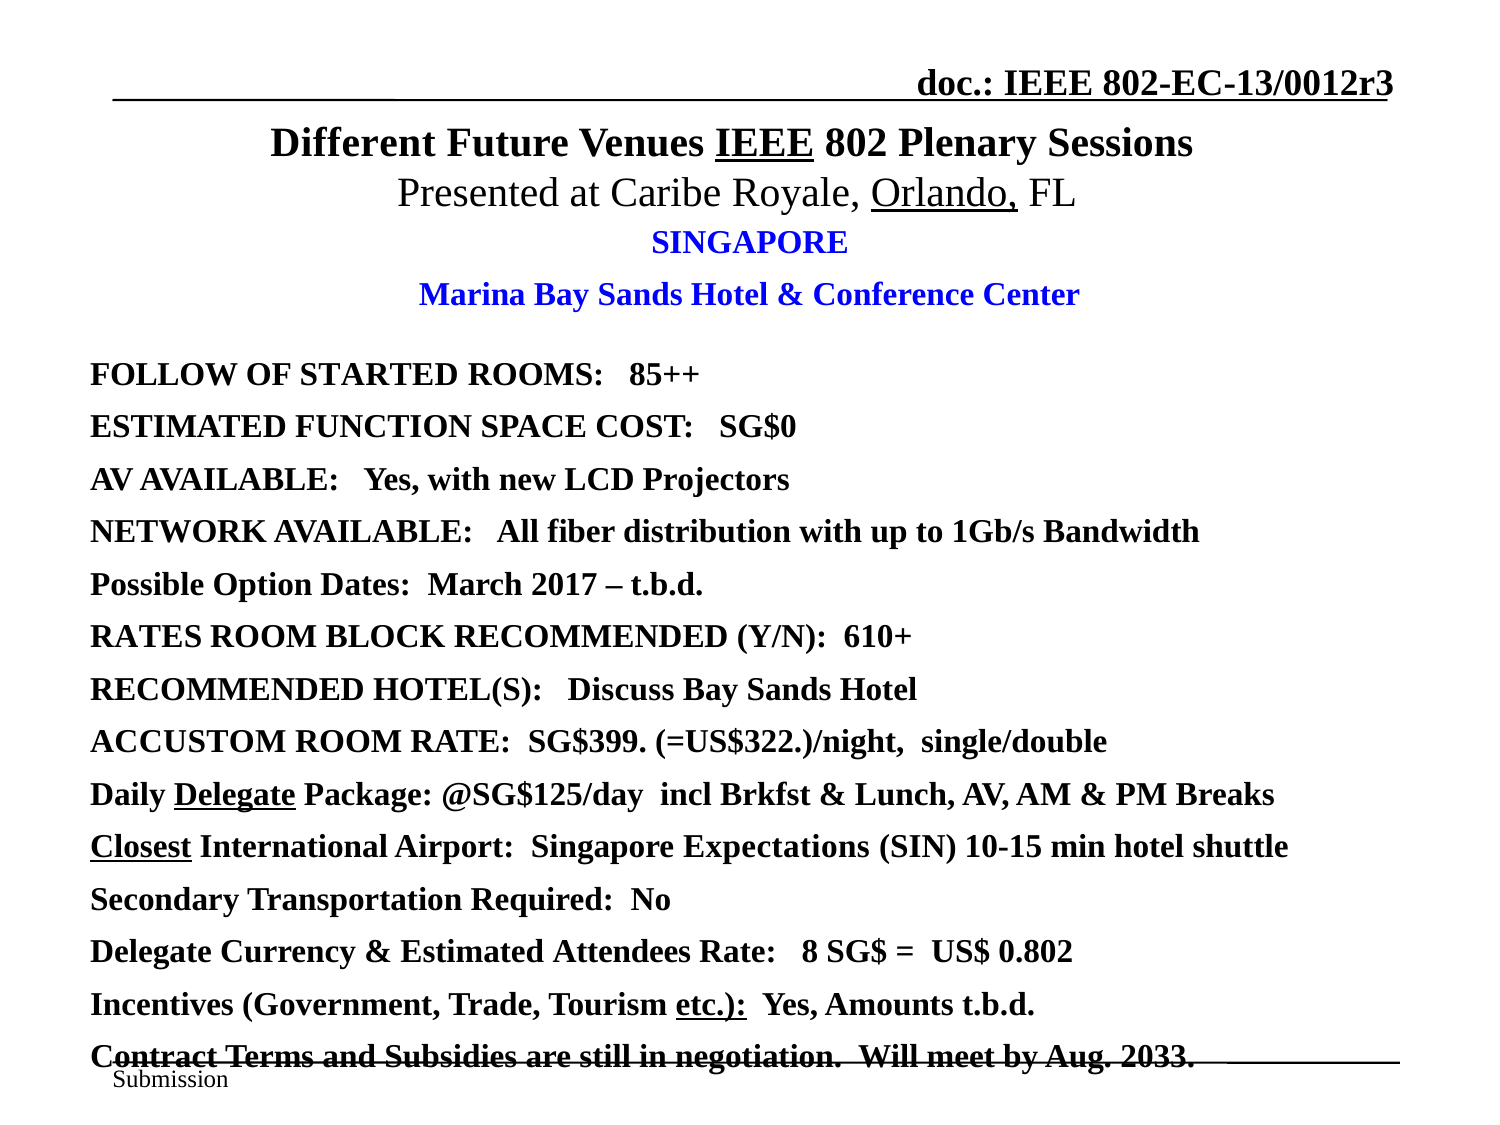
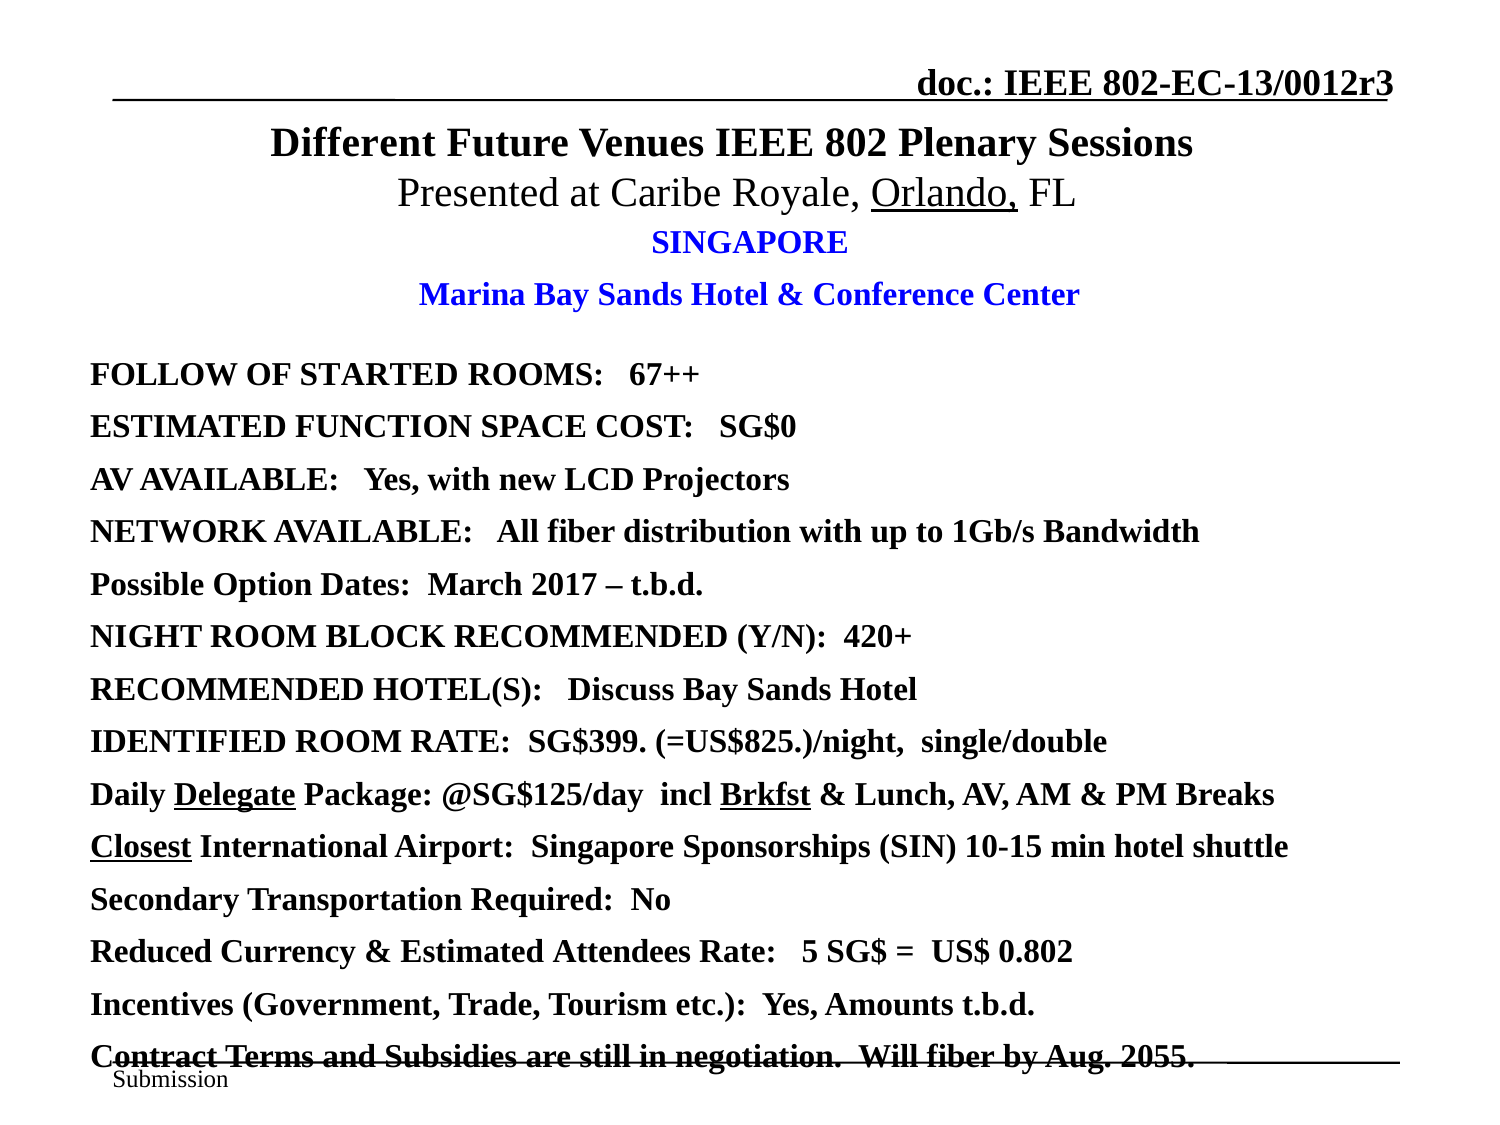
IEEE underline: present -> none (765, 143)
85++: 85++ -> 67++ (665, 374)
RATES: RATES -> NIGHT (146, 637)
610+: 610+ -> 420+ (878, 637)
ACCUSTOM: ACCUSTOM -> IDENTIFIED (189, 742)
=US$322.)/night: =US$322.)/night -> =US$825.)/night (780, 742)
Brkfst underline: none -> present (765, 794)
Expectations: Expectations -> Sponsorships (777, 847)
Delegate: Delegate -> Reduced (151, 952)
8: 8 -> 5 (810, 952)
etc underline: present -> none (711, 1004)
Will meet: meet -> fiber (961, 1057)
2033: 2033 -> 2055 (1158, 1057)
